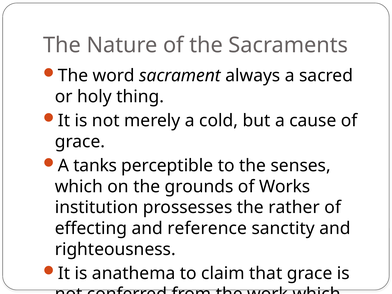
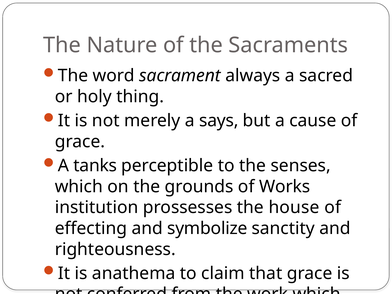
cold: cold -> says (219, 121)
rather: rather -> house (294, 207)
reference: reference -> symbolize (207, 228)
